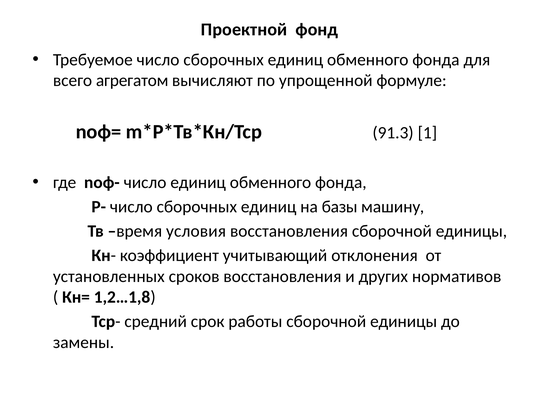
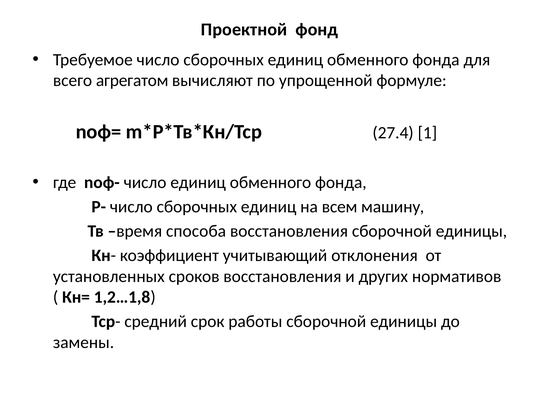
91.3: 91.3 -> 27.4 (393, 133)
базы: базы -> всем (340, 207)
условия: условия -> способа (196, 231)
